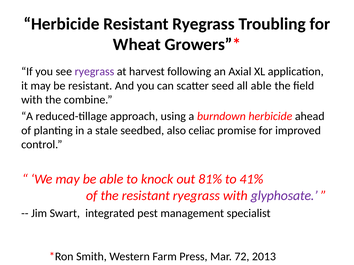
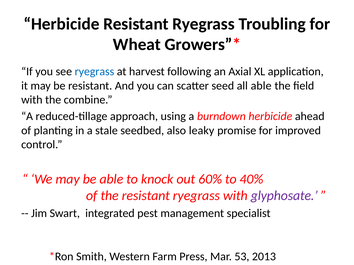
ryegrass colour: purple -> blue (94, 72)
celiac: celiac -> leaky (202, 131)
81%: 81% -> 60% (210, 180)
41%: 41% -> 40% (252, 180)
72: 72 -> 53 (242, 257)
